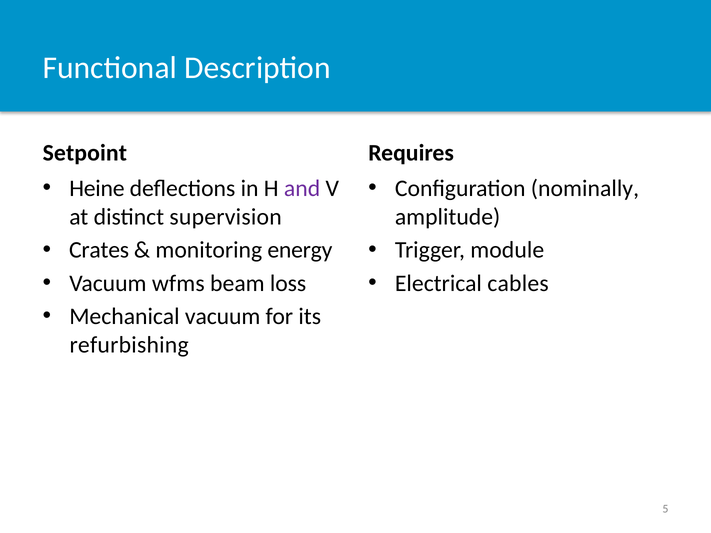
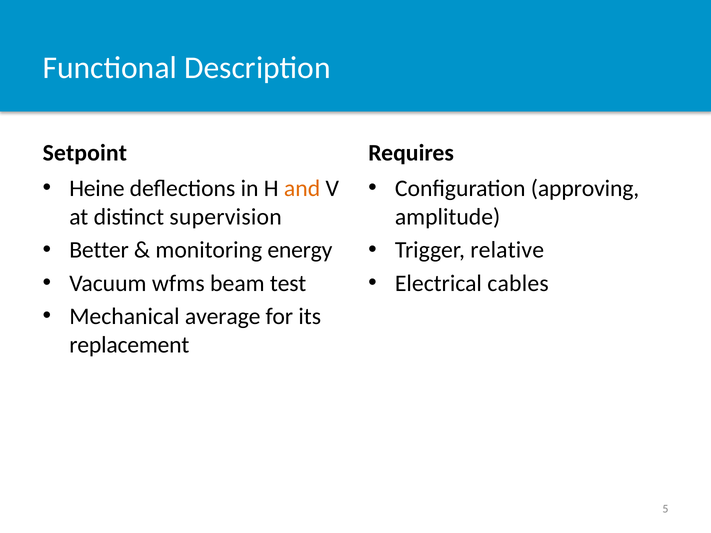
and colour: purple -> orange (302, 189)
nominally: nominally -> approving (585, 189)
Crates: Crates -> Better (99, 250)
module: module -> relative (507, 250)
loss: loss -> test (288, 283)
Mechanical vacuum: vacuum -> average (223, 316)
refurbishing: refurbishing -> replacement (129, 345)
